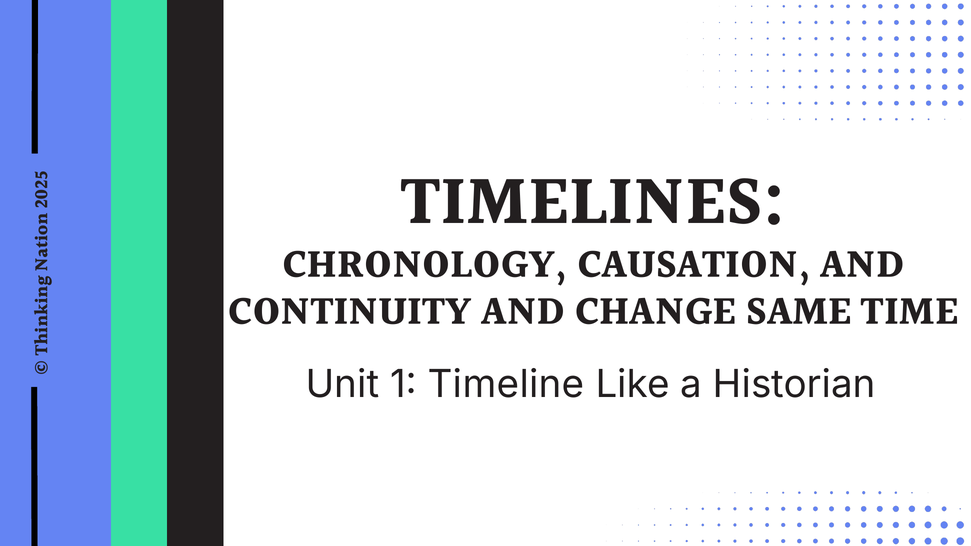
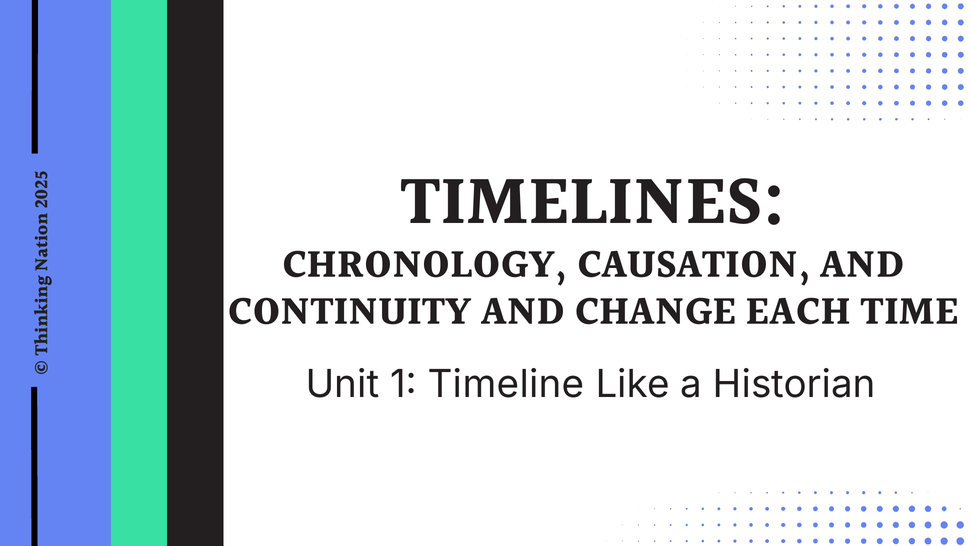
SAME: SAME -> EACH (798, 313)
